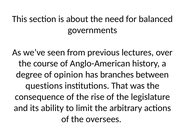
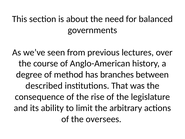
opinion: opinion -> method (69, 74)
questions: questions -> described (44, 86)
